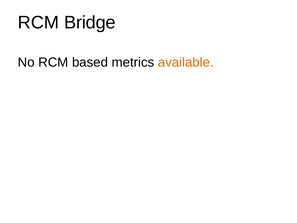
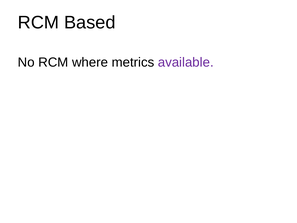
Bridge: Bridge -> Based (90, 23)
based: based -> where (90, 62)
available colour: orange -> purple (186, 62)
